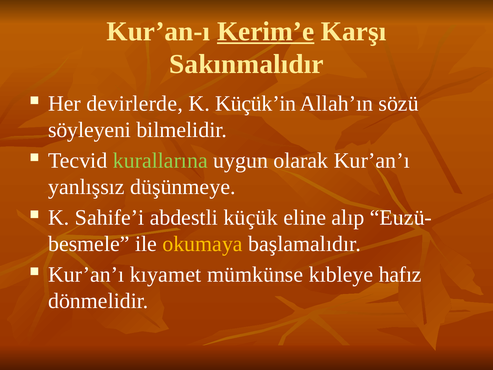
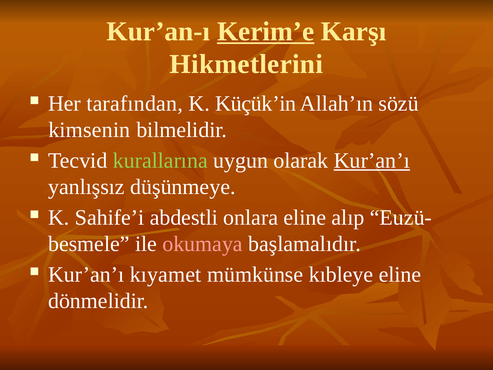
Sakınmalıdır: Sakınmalıdır -> Hikmetlerini (246, 64)
devirlerde: devirlerde -> tarafından (135, 103)
söyleyeni: söyleyeni -> kimsenin (89, 130)
Kur’an’ı underline: none -> present (372, 160)
küçük: küçük -> onlara (251, 217)
okumaya colour: yellow -> pink (203, 244)
kıbleye hafız: hafız -> eline (400, 274)
